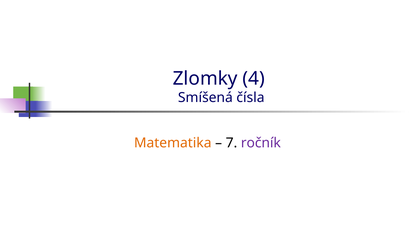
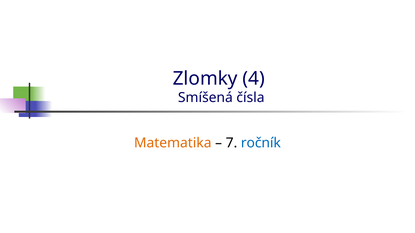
ročník colour: purple -> blue (261, 143)
